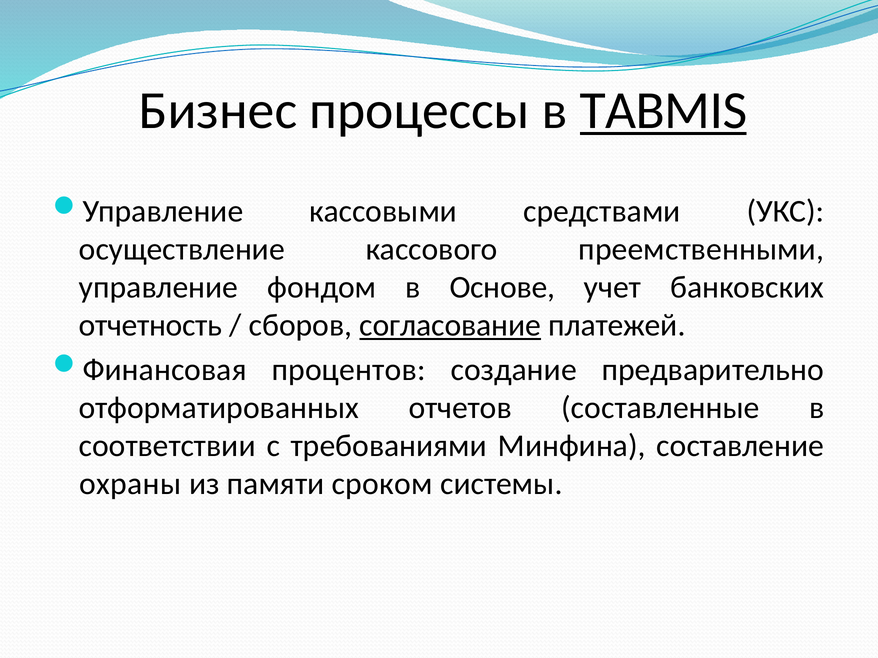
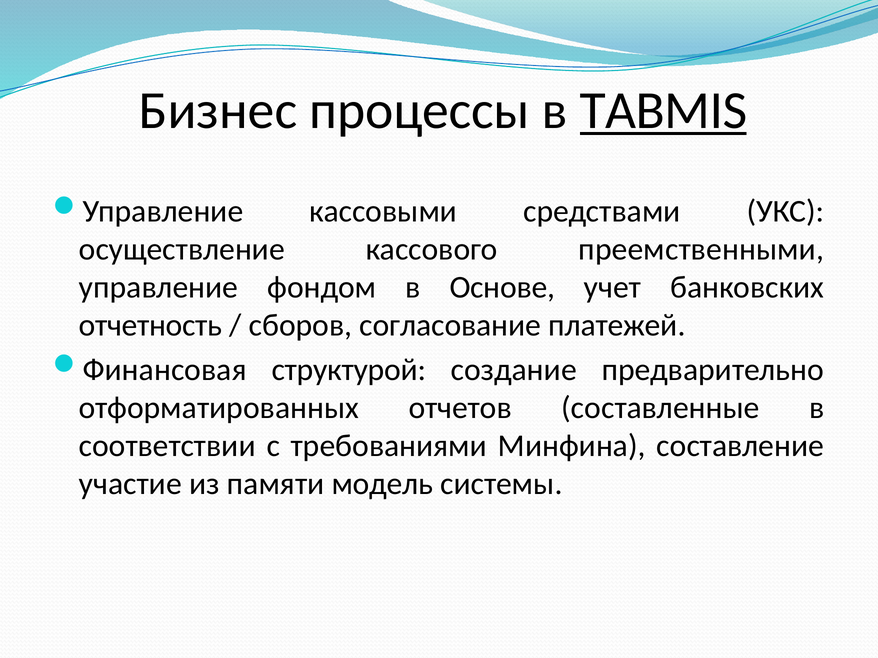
согласование underline: present -> none (450, 325)
процентов: процентов -> структурой (349, 370)
охраны: охраны -> участие (130, 484)
сроком: сроком -> модель (382, 484)
